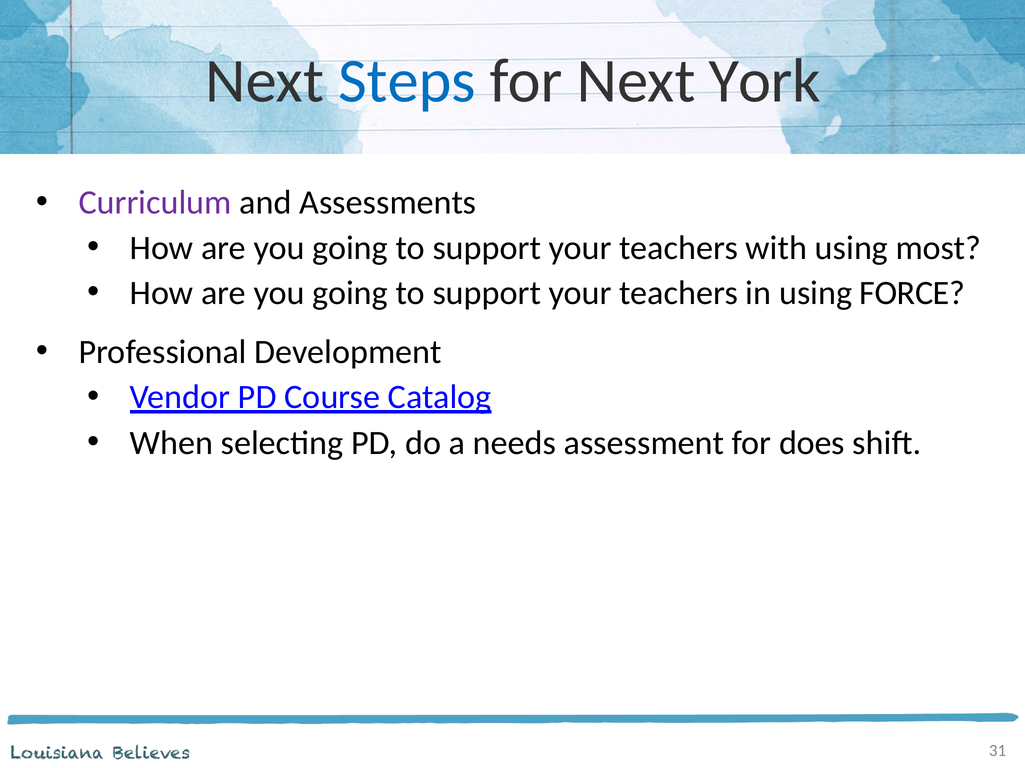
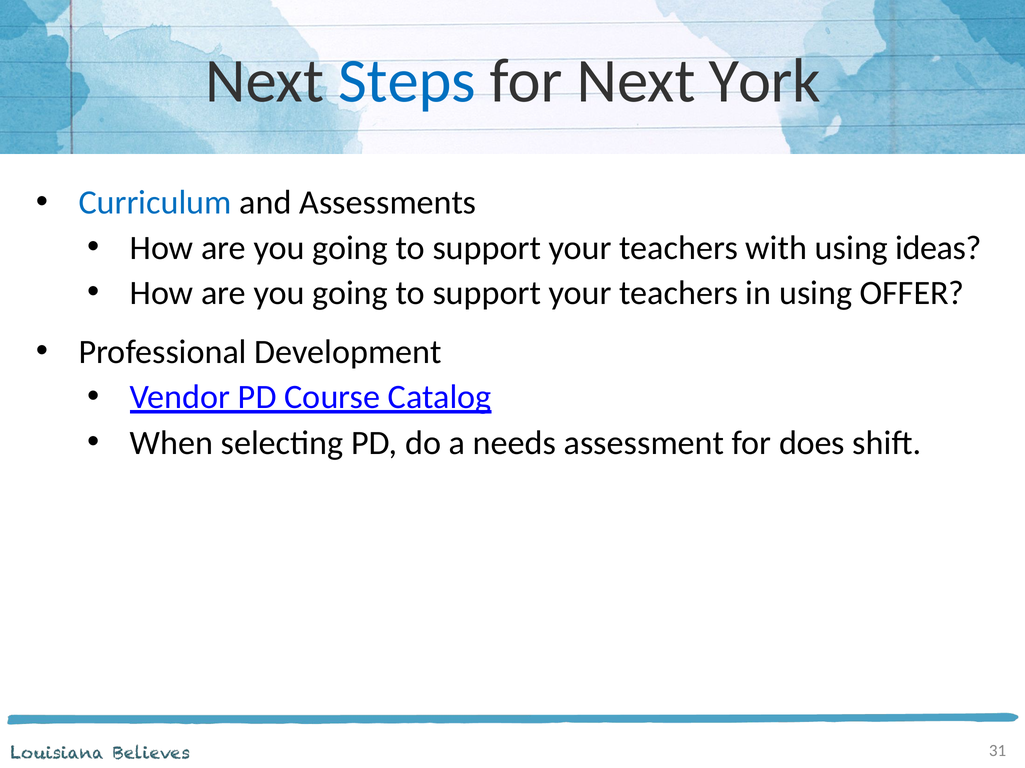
Curriculum colour: purple -> blue (155, 203)
most: most -> ideas (938, 248)
FORCE: FORCE -> OFFER (912, 293)
